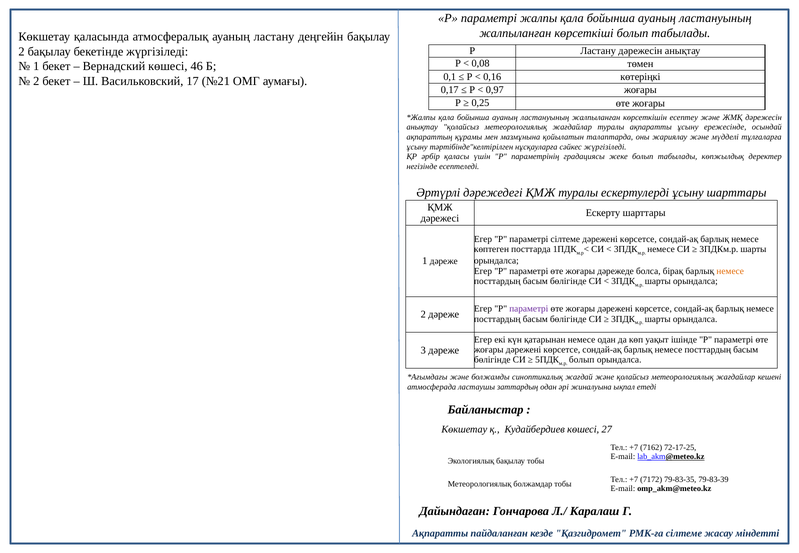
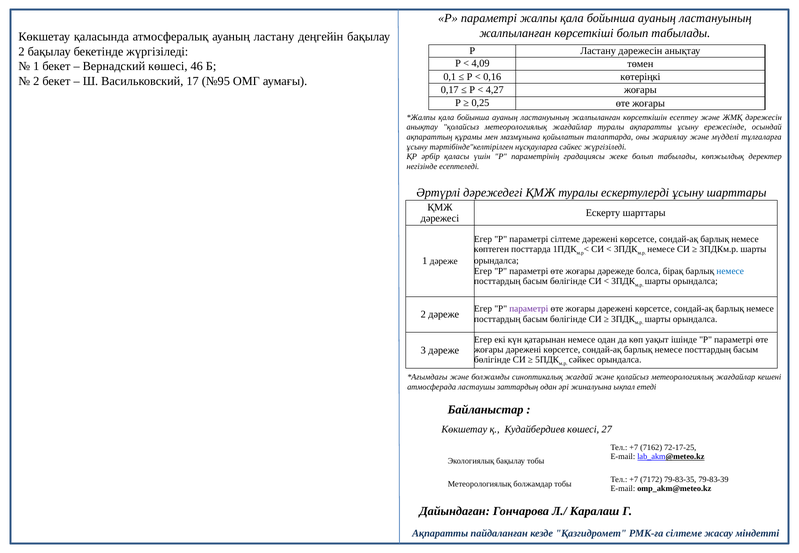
0,08: 0,08 -> 4,09 (481, 64)
№21: №21 -> №95 (216, 81)
0,97: 0,97 -> 4,27 (495, 90)
немесе colour: orange -> blue (730, 271)
болып: болып -> сәйкес (582, 360)
